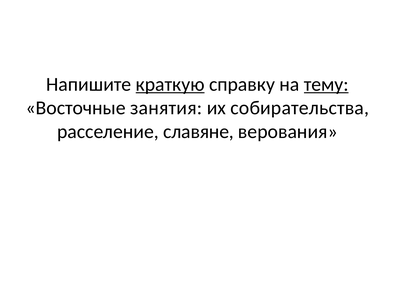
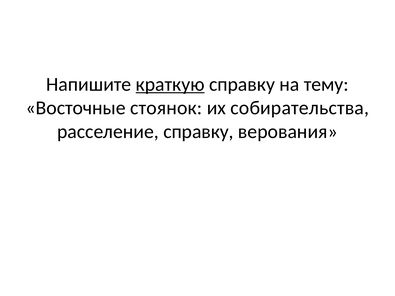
тему underline: present -> none (326, 84)
занятия: занятия -> стоянок (166, 108)
расселение славяне: славяне -> справку (198, 132)
